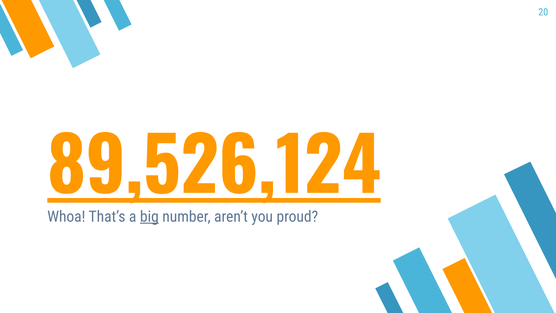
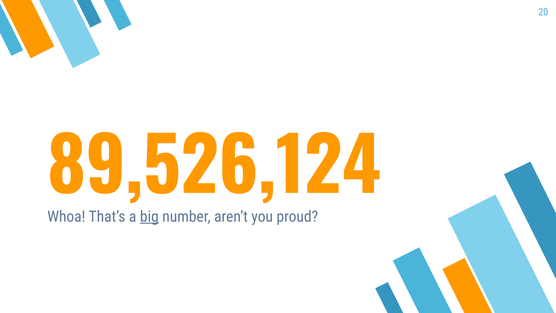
89,526,124 underline: present -> none (214, 168)
